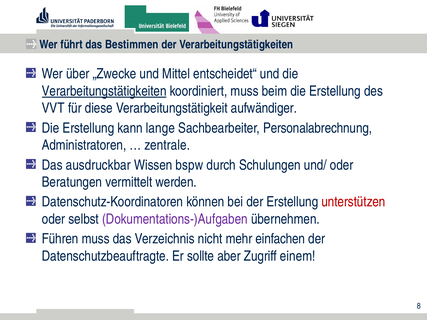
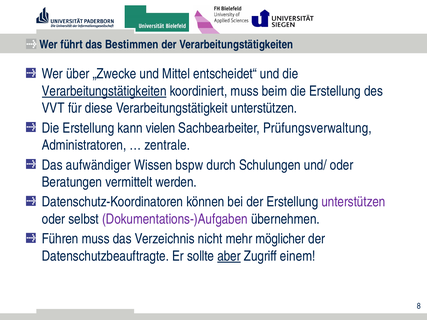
Verarbeitungstätigkeit aufwändiger: aufwändiger -> unterstützen (264, 108)
lange: lange -> vielen (161, 128)
Personalabrechnung: Personalabrechnung -> Prüfungsverwaltung (317, 128)
ausdruckbar: ausdruckbar -> aufwändiger (98, 165)
unterstützen colour: red -> purple (353, 202)
einfachen: einfachen -> möglicher (280, 239)
aber underline: none -> present (229, 256)
